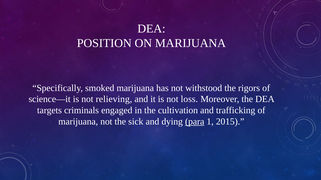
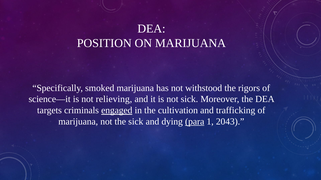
not loss: loss -> sick (189, 99)
engaged underline: none -> present (117, 111)
2015: 2015 -> 2043 (230, 122)
